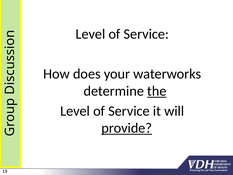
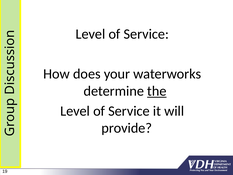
provide underline: present -> none (127, 128)
